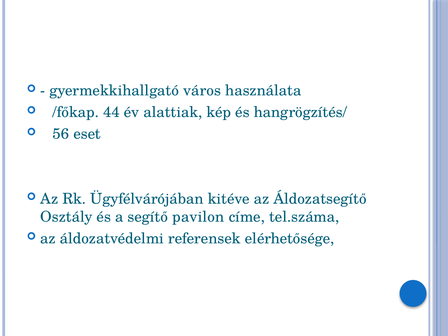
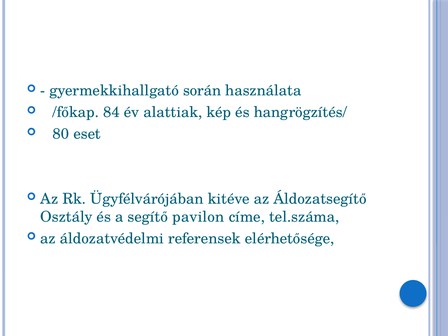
város: város -> során (202, 91)
44: 44 -> 84 (111, 112)
56: 56 -> 80 (61, 134)
